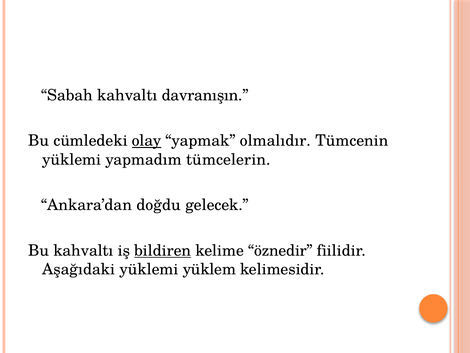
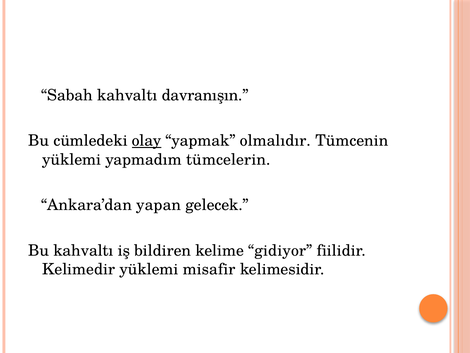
doğdu: doğdu -> yapan (159, 205)
bildiren underline: present -> none (163, 250)
öznedir: öznedir -> gidiyor (280, 250)
Aşağıdaki: Aşağıdaki -> Kelimedir (79, 269)
yüklem: yüklem -> misafir (209, 269)
